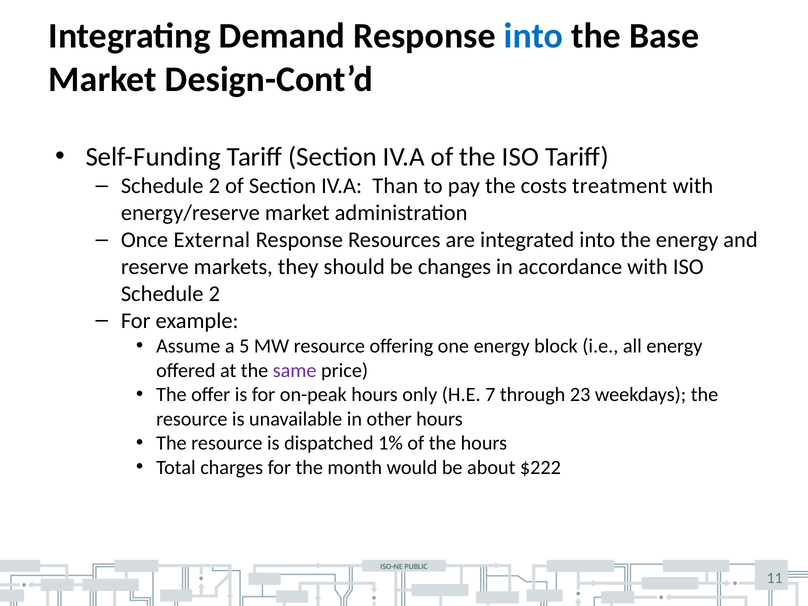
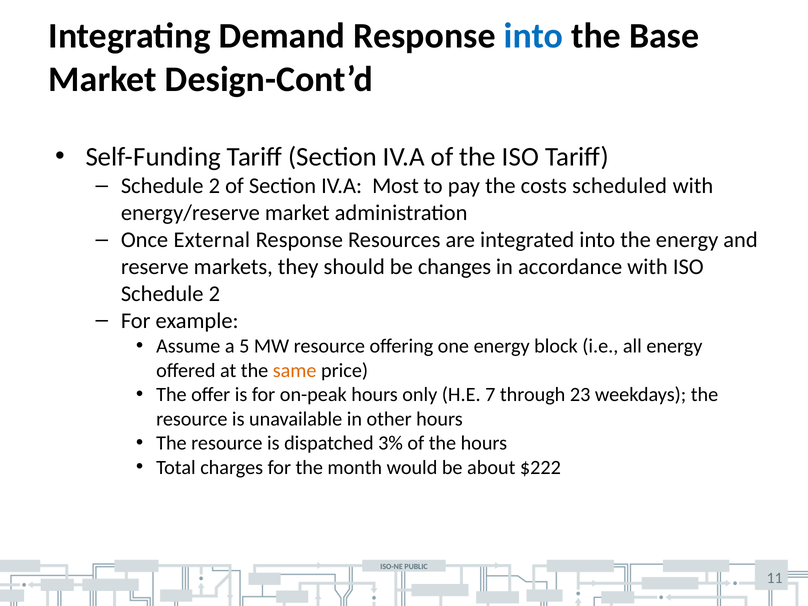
Than: Than -> Most (395, 186)
treatment: treatment -> scheduled (620, 186)
same colour: purple -> orange (295, 370)
1%: 1% -> 3% (391, 443)
